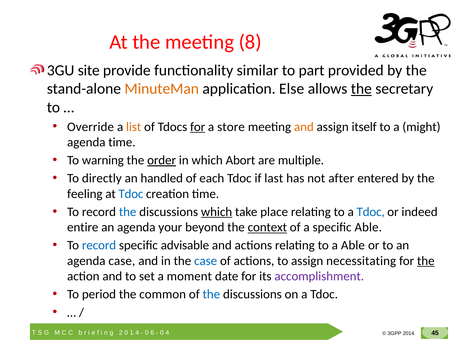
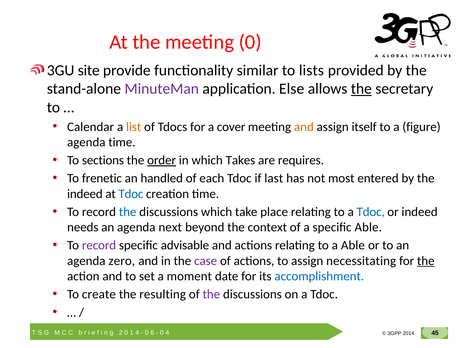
meeting 8: 8 -> 0 (250, 42)
part: part -> lists (311, 70)
MinuteMan colour: orange -> purple (162, 89)
Override: Override -> Calendar (91, 127)
for underline: present -> none (198, 127)
store: store -> cover (231, 127)
might: might -> figure (421, 127)
warning: warning -> sections (103, 160)
Abort: Abort -> Takes (240, 160)
multiple: multiple -> requires (301, 160)
directly: directly -> frenetic (102, 178)
after: after -> most (341, 178)
feeling: feeling -> indeed (85, 194)
which underline: present -> none (217, 212)
entire: entire -> needs (83, 227)
your: your -> next (170, 227)
context underline: present -> none (267, 227)
record colour: blue -> purple (99, 245)
agenda case: case -> zero (122, 261)
case colour: blue -> purple (206, 261)
accomplishment colour: purple -> blue (319, 276)
period: period -> create (99, 294)
common: common -> resulting (163, 294)
the colour: blue -> purple (211, 294)
